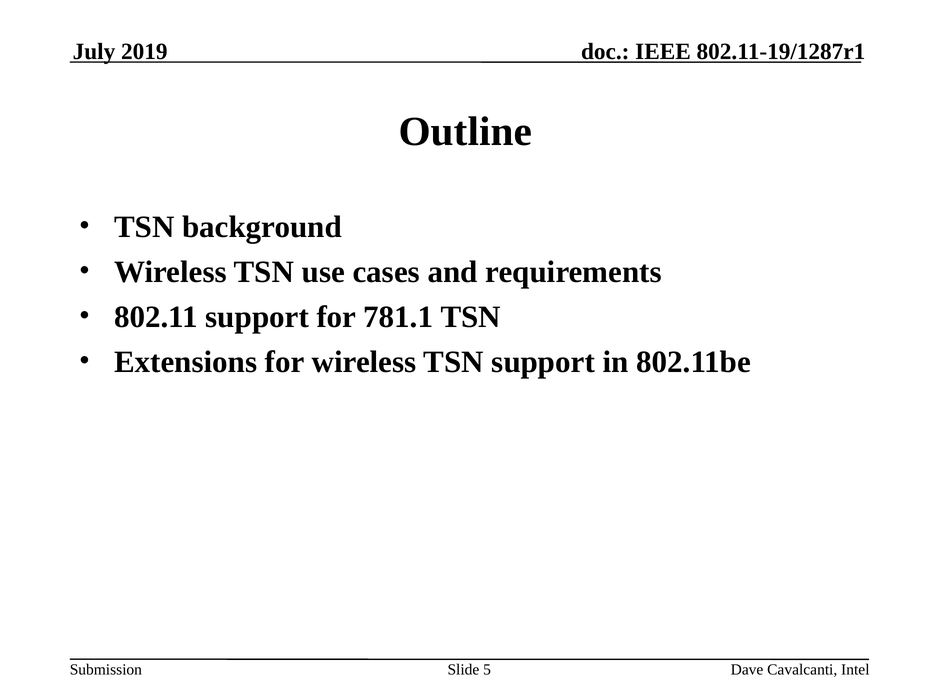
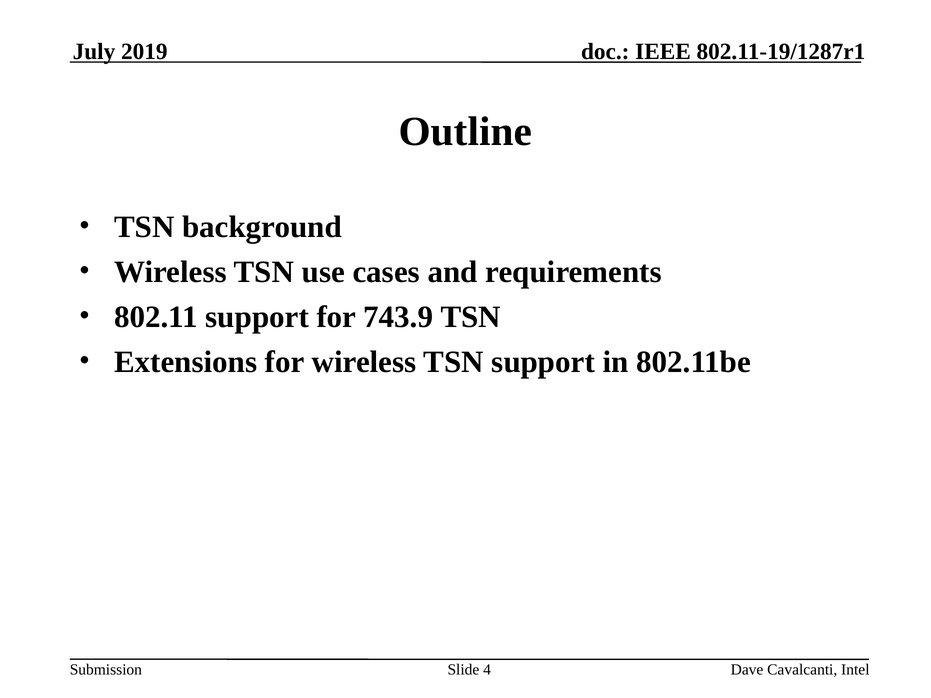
781.1: 781.1 -> 743.9 (398, 317)
5: 5 -> 4 (487, 670)
